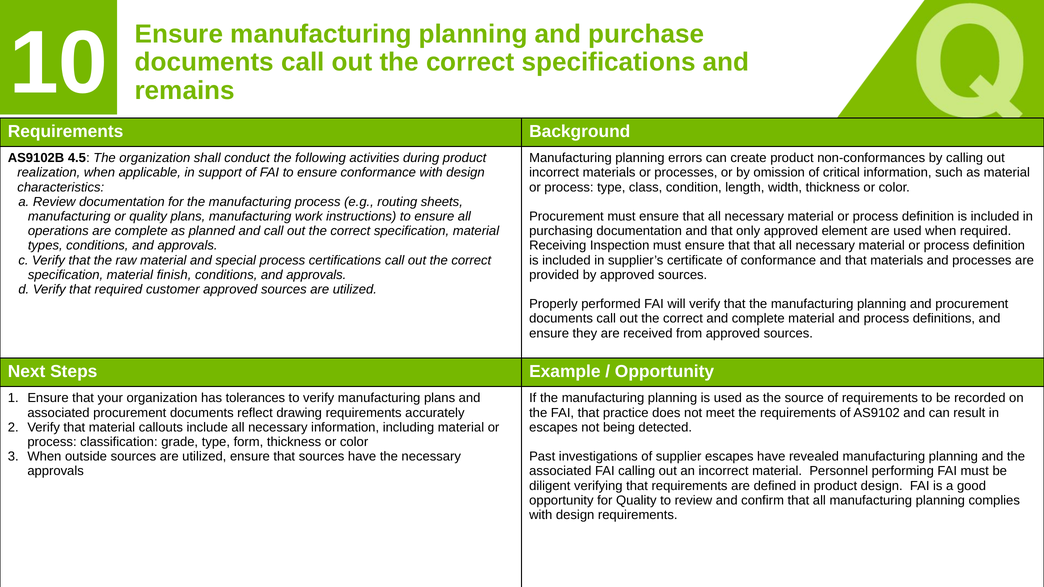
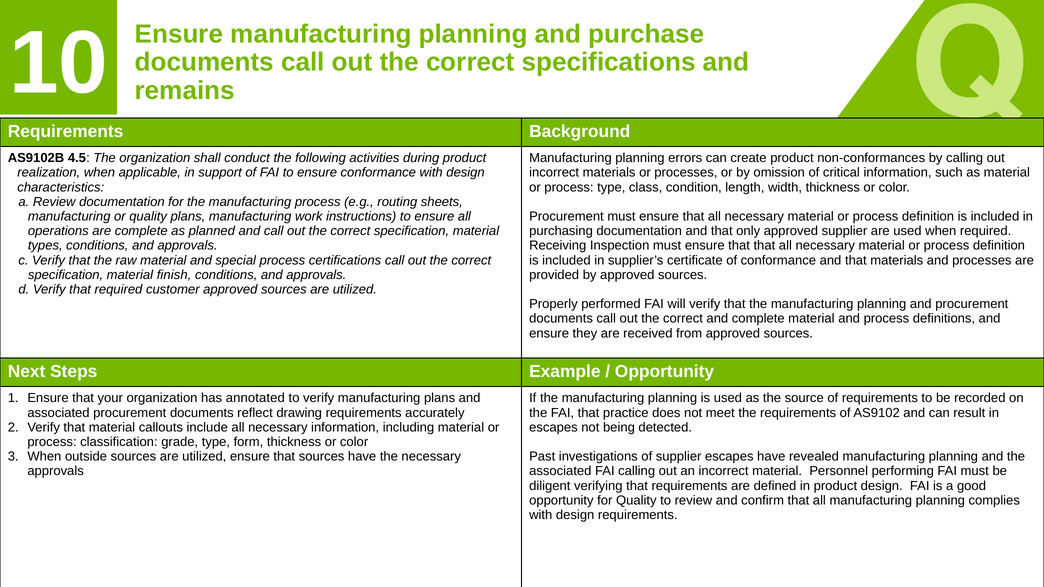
approved element: element -> supplier (844, 231)
tolerances: tolerances -> annotated (255, 398)
